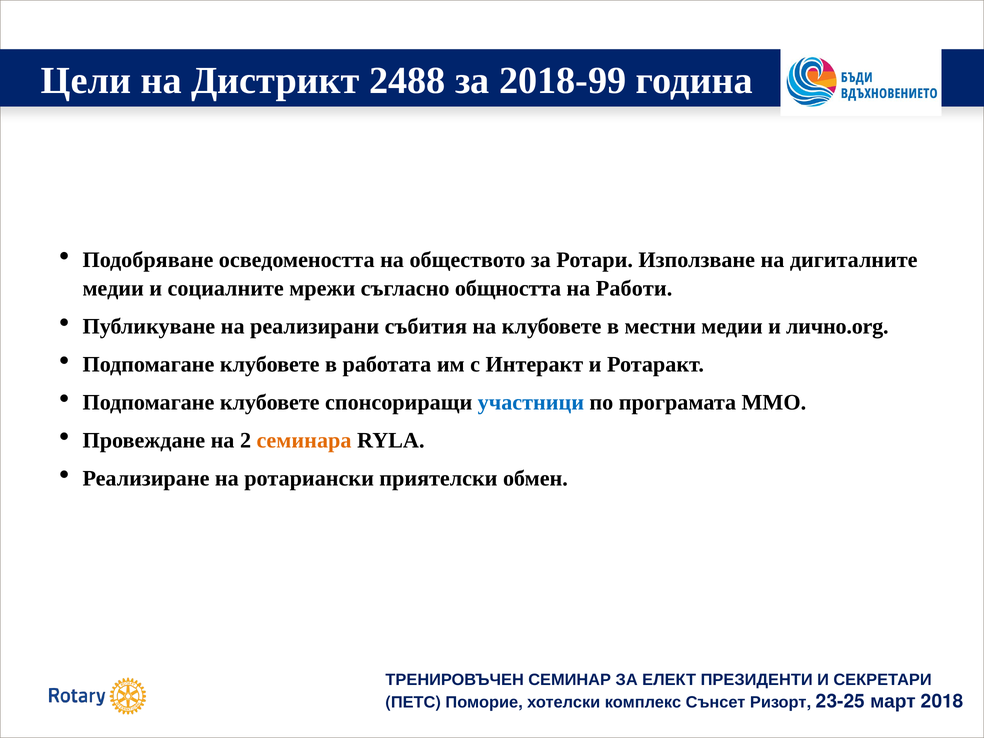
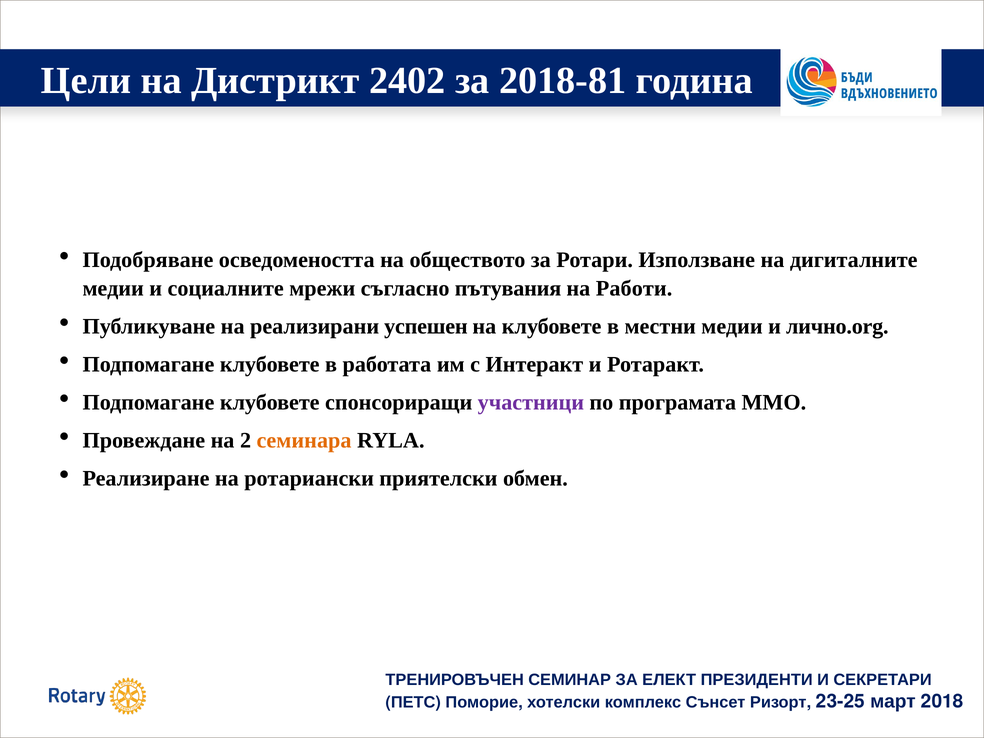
2488: 2488 -> 2402 (407, 81)
2018-99: 2018-99 -> 2018-81 (563, 81)
общността: общността -> пътувания (508, 288)
събития: събития -> успешен (426, 326)
участници colour: blue -> purple (531, 402)
